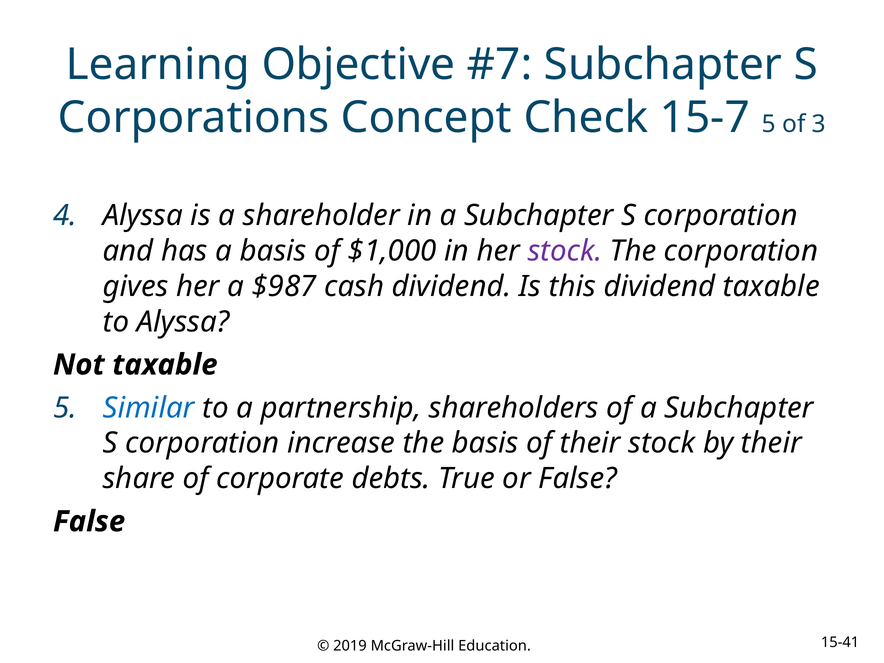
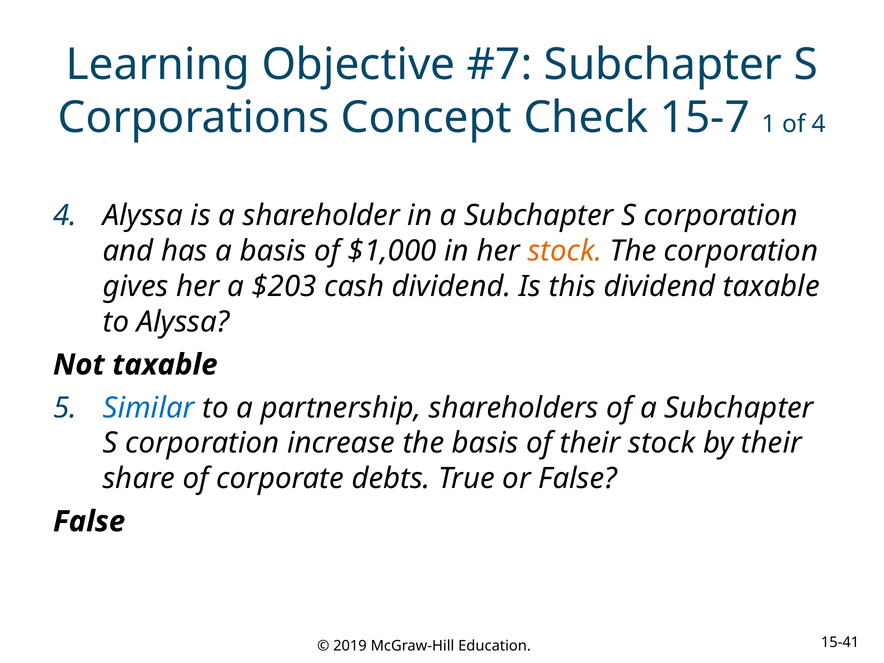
15-7 5: 5 -> 1 (769, 124)
of 3: 3 -> 4 (819, 124)
stock colour: purple -> orange (565, 251)
$987: $987 -> $203 (284, 286)
